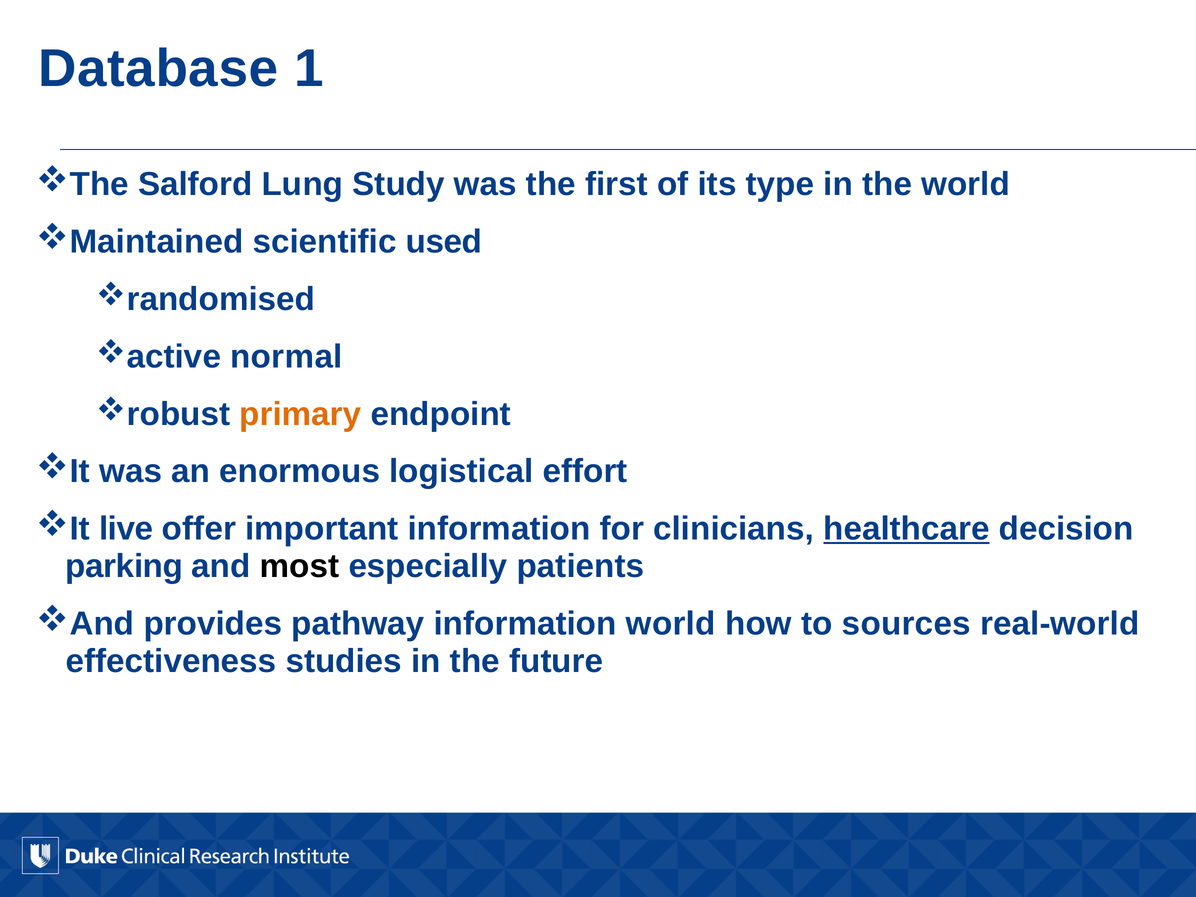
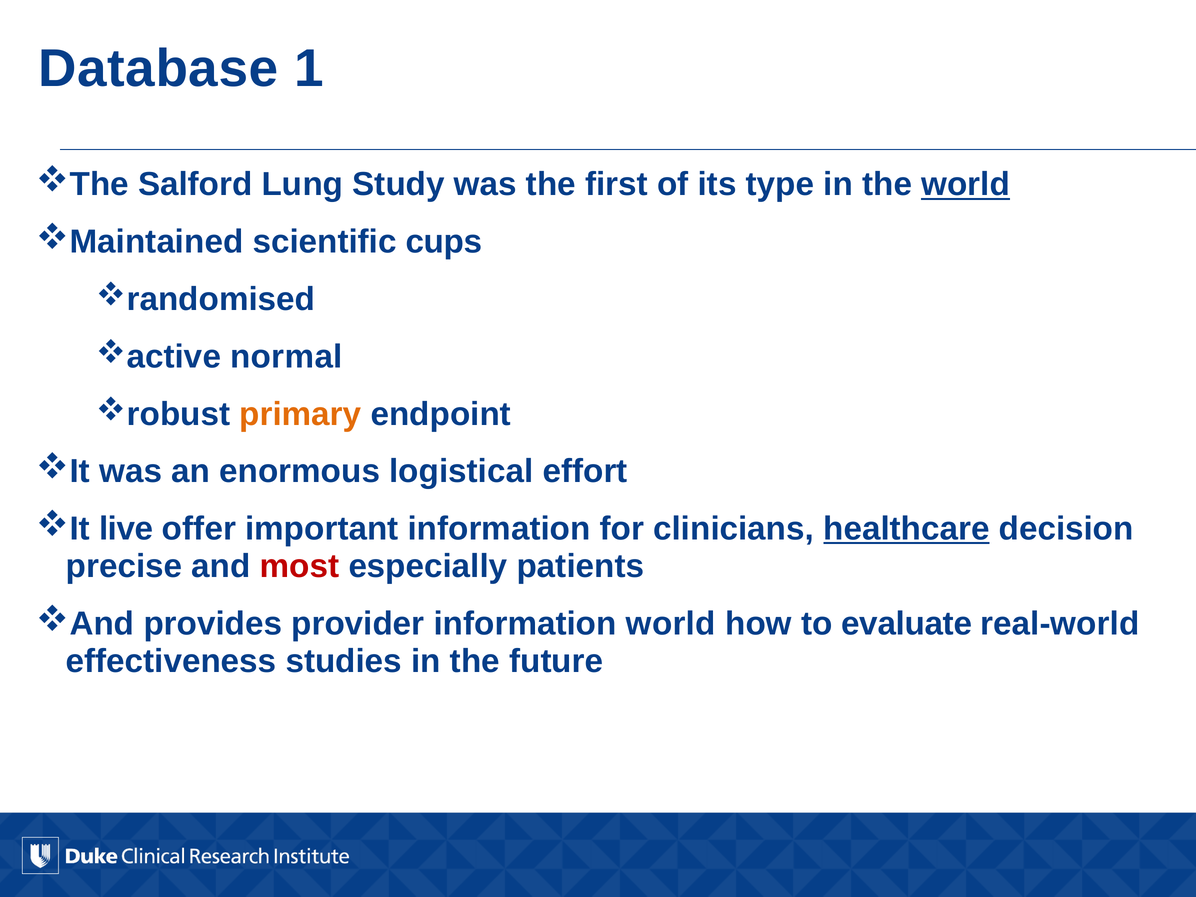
world underline: none -> present (966, 184)
used: used -> cups (444, 242)
parking: parking -> precise (124, 566)
most colour: black -> red (299, 566)
pathway: pathway -> provider (358, 624)
sources: sources -> evaluate (907, 624)
